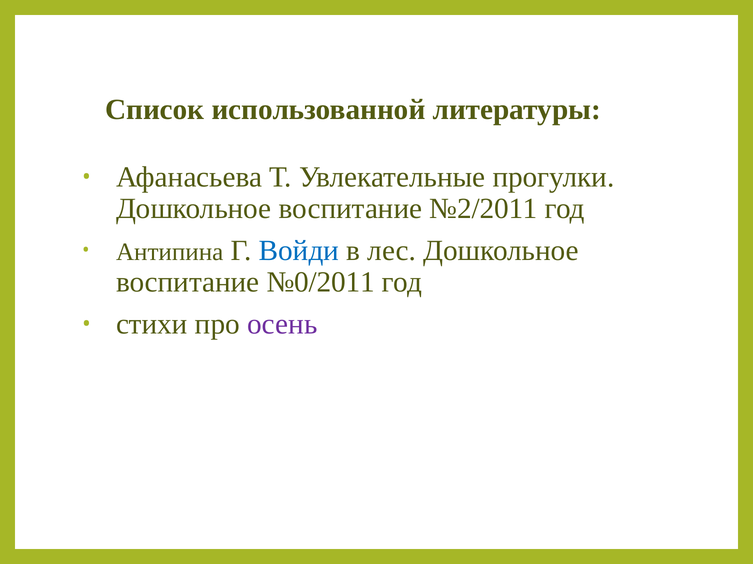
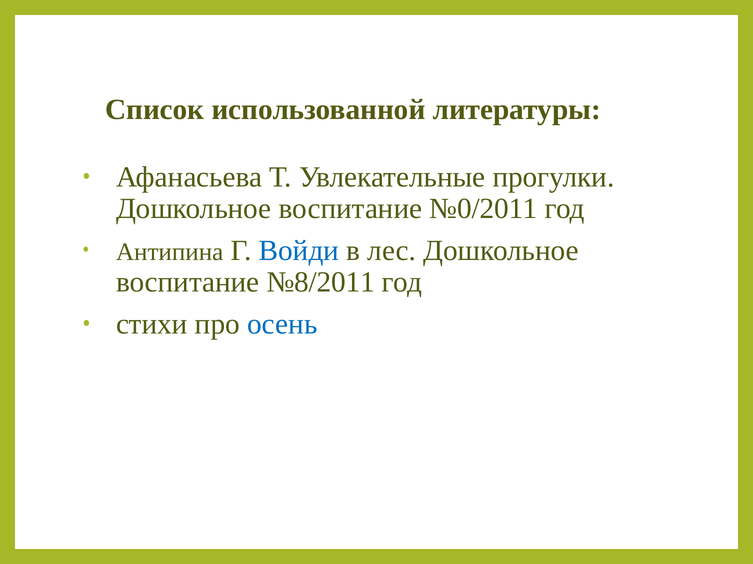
№2/2011: №2/2011 -> №0/2011 (484, 209)
№0/2011: №0/2011 -> №8/2011 (321, 282)
осень colour: purple -> blue (282, 324)
